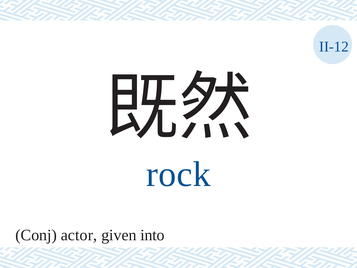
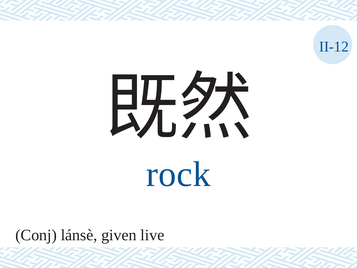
actor: actor -> lánsè (79, 235)
into: into -> live (152, 235)
